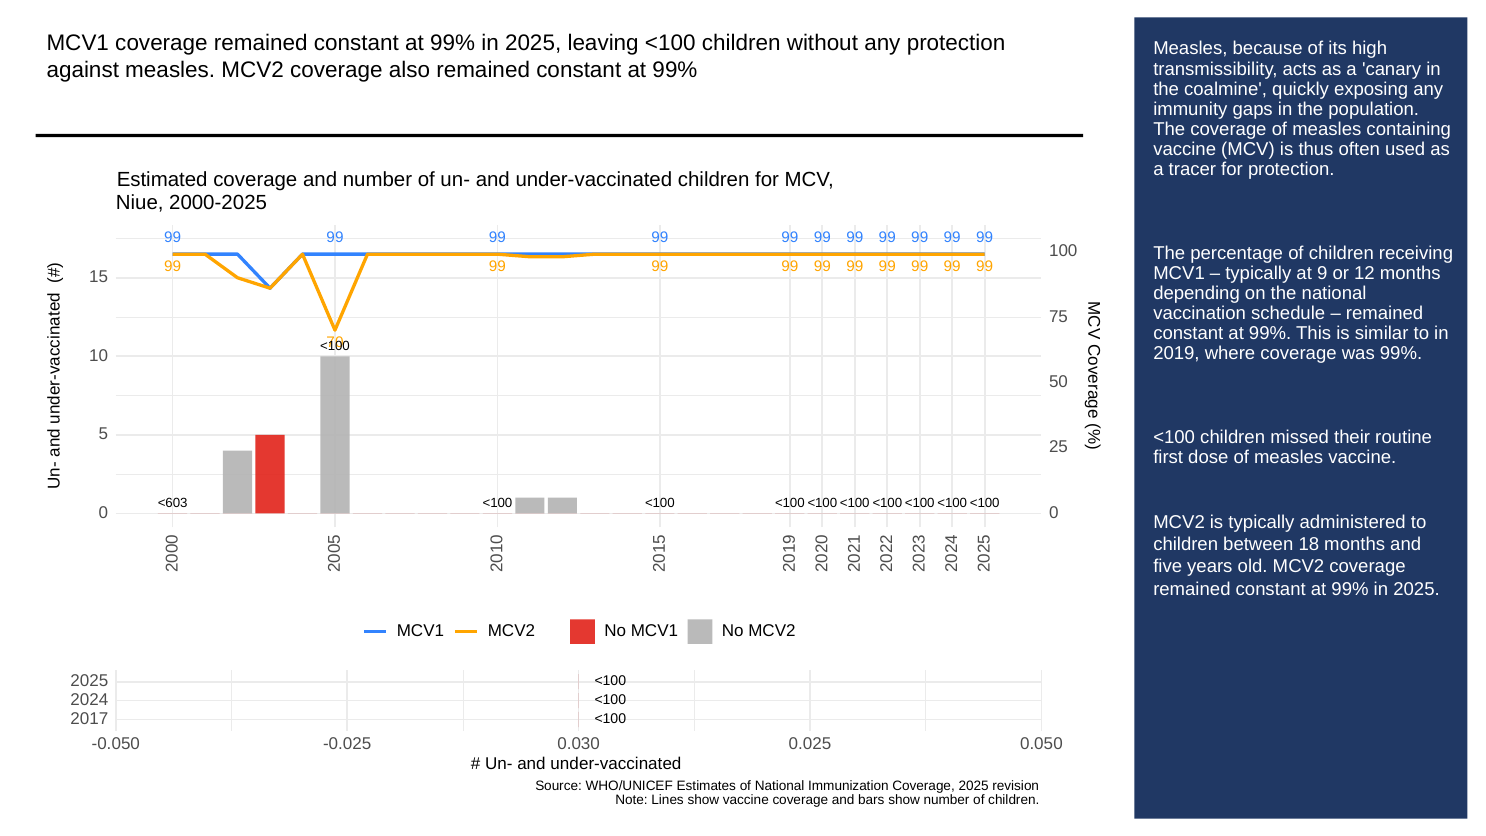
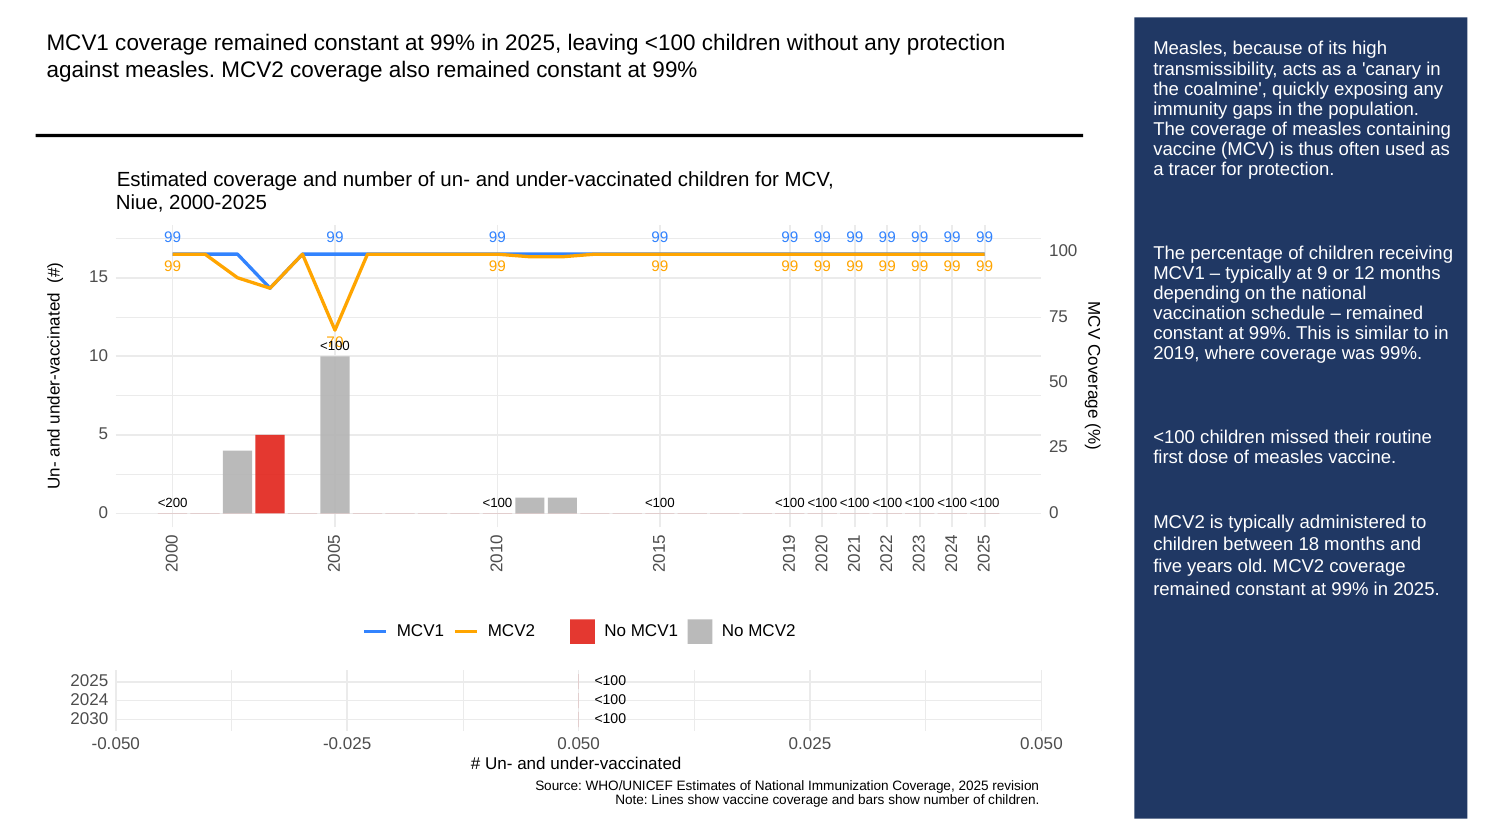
<603: <603 -> <200 (173, 503)
2017: 2017 -> 2030 (89, 719)
-0.025 0.030: 0.030 -> 0.050 (579, 744)
